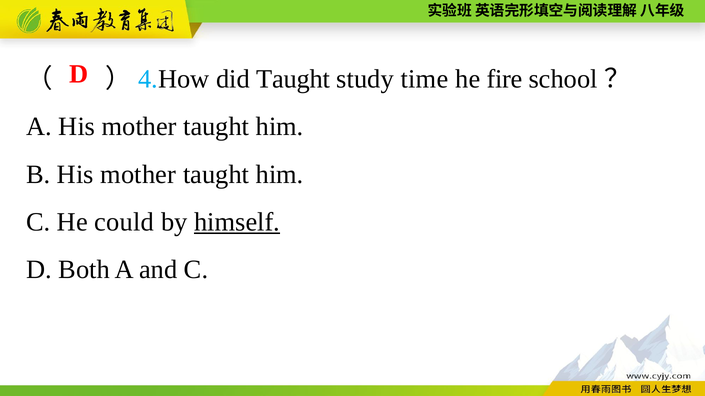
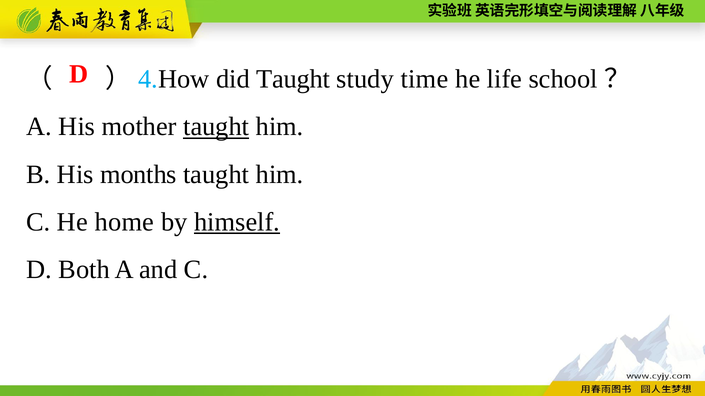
fire: fire -> life (504, 79)
taught underline: none -> present (216, 127)
B His mother: mother -> months (138, 175)
could: could -> home (124, 222)
